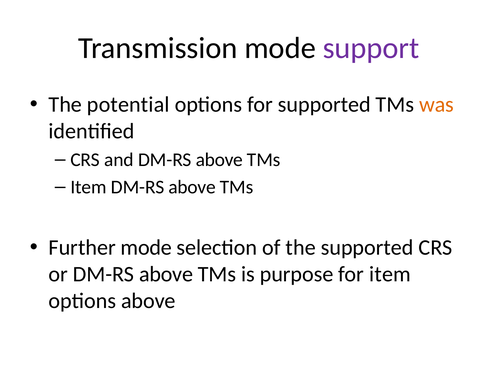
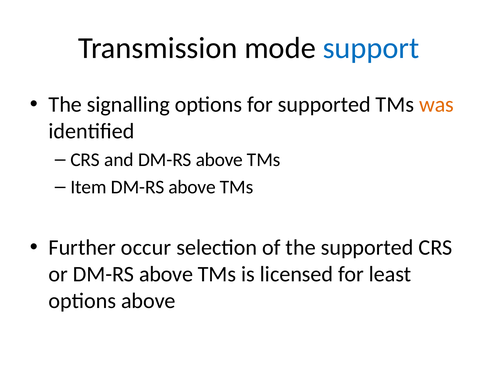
support colour: purple -> blue (371, 48)
potential: potential -> signalling (128, 104)
Further mode: mode -> occur (146, 247)
purpose: purpose -> licensed (297, 274)
for item: item -> least (390, 274)
